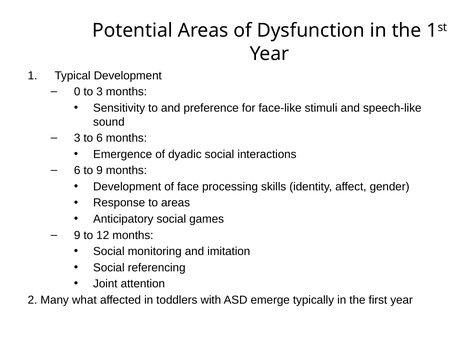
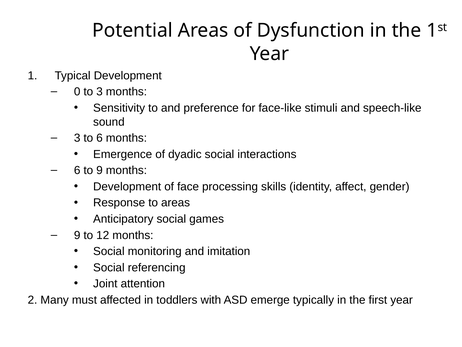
what: what -> must (84, 300)
